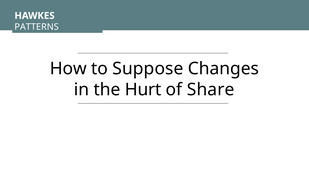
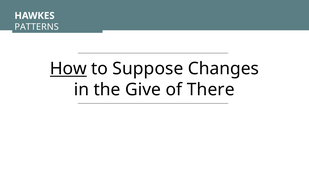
How underline: none -> present (68, 69)
Hurt: Hurt -> Give (143, 89)
Share: Share -> There (211, 89)
